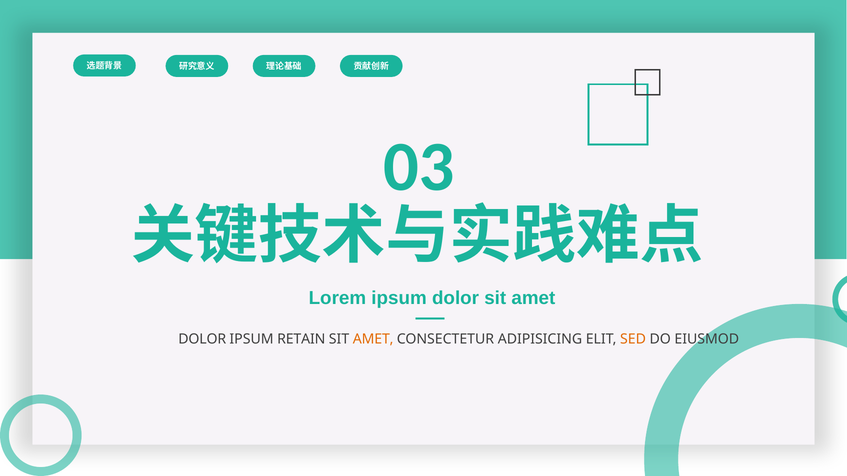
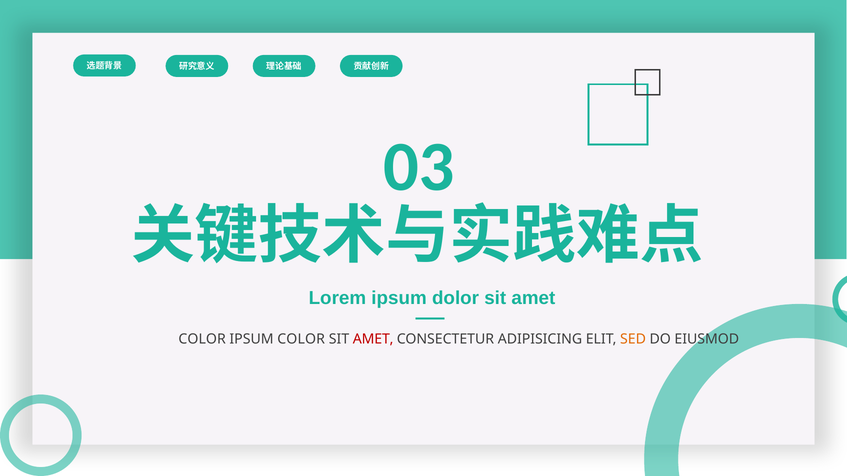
DOLOR: DOLOR -> COLOR (202, 339)
IPSUM RETAIN: RETAIN -> COLOR (301, 339)
AMET colour: orange -> red (373, 339)
